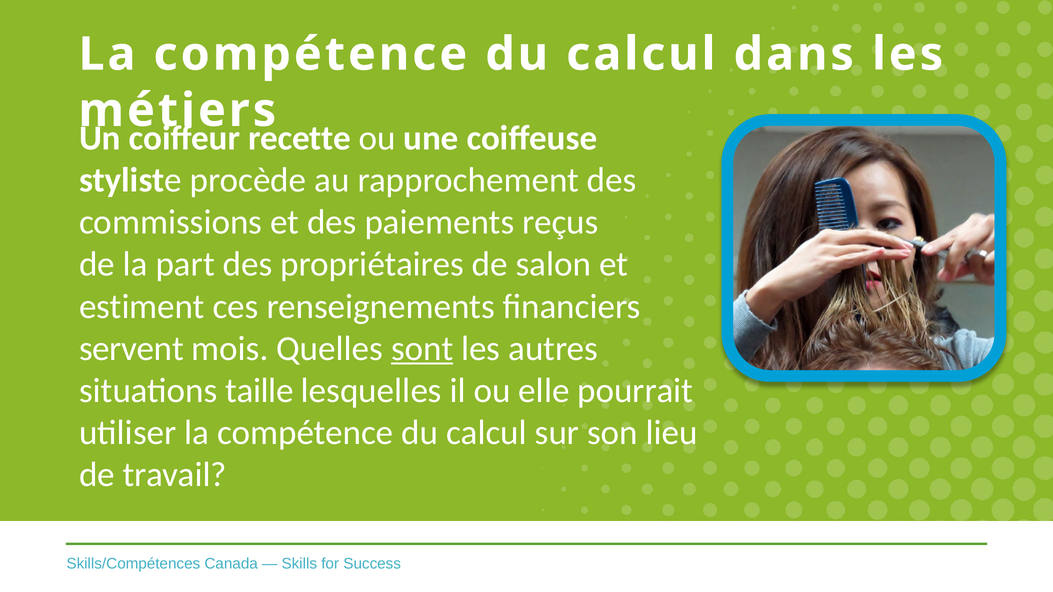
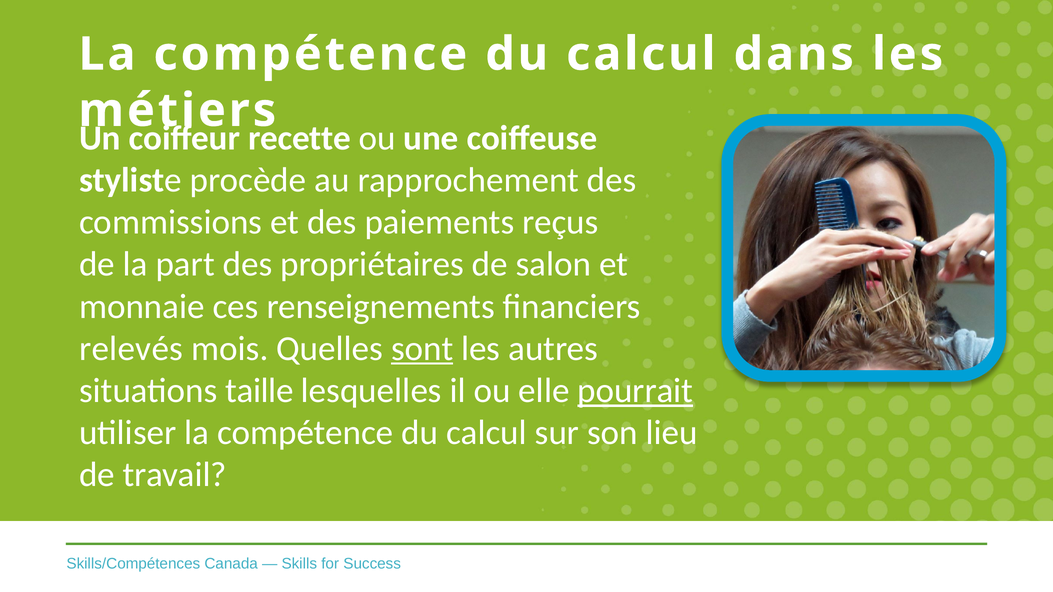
estiment: estiment -> monnaie (142, 307)
servent: servent -> relevés (131, 349)
pourrait underline: none -> present (635, 391)
